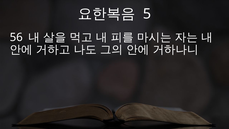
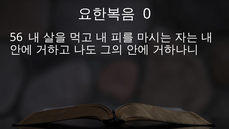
5: 5 -> 0 (147, 14)
